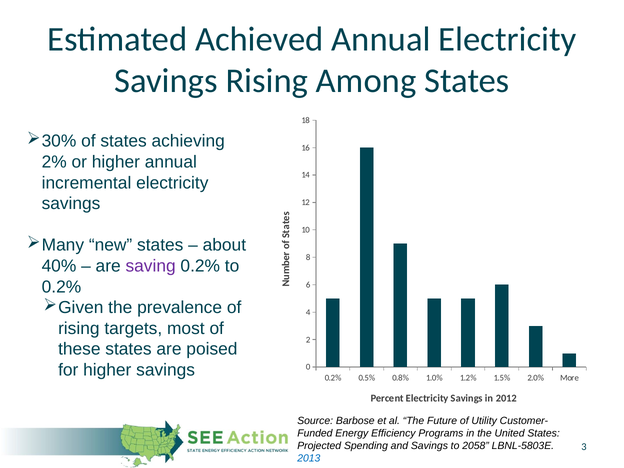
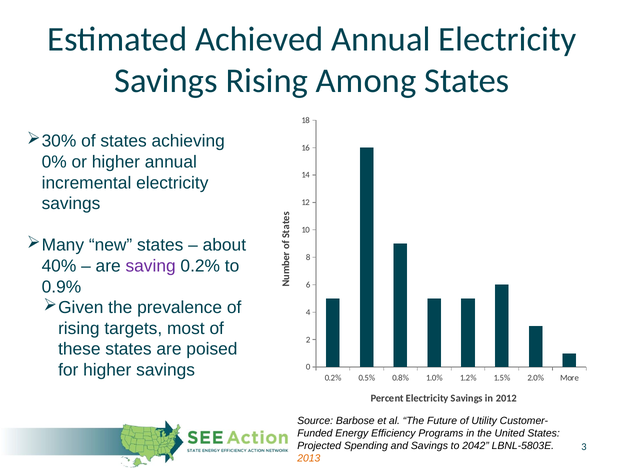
2%: 2% -> 0% (54, 162)
0.2%: 0.2% -> 0.9% (61, 287)
2058: 2058 -> 2042 (476, 446)
2013 colour: blue -> orange (309, 458)
